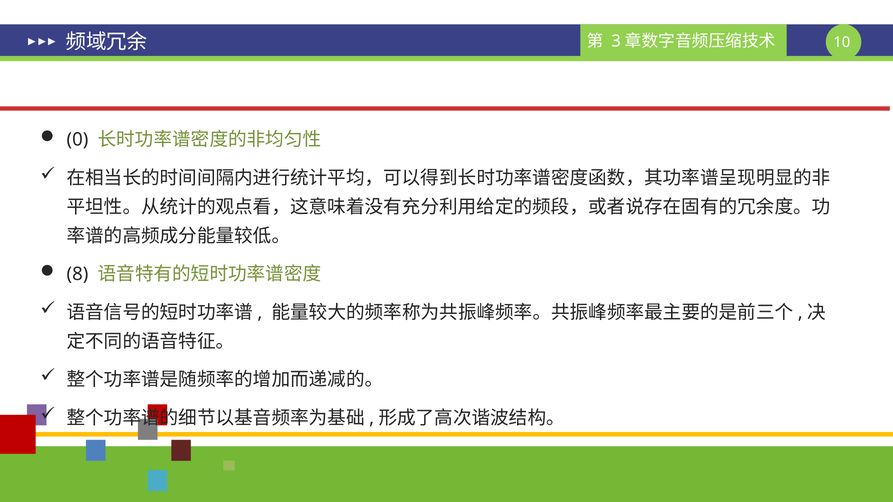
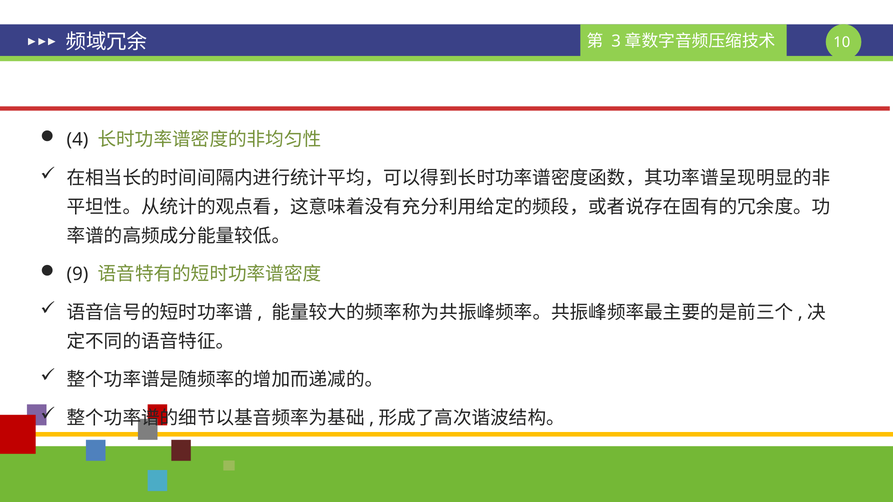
0: 0 -> 4 (78, 140)
8: 8 -> 9 (78, 274)
